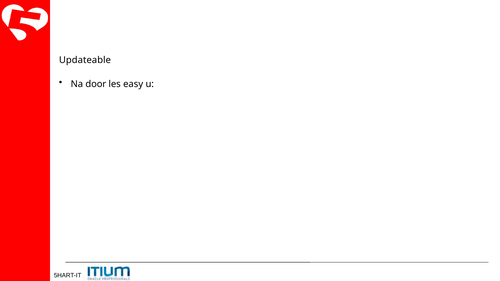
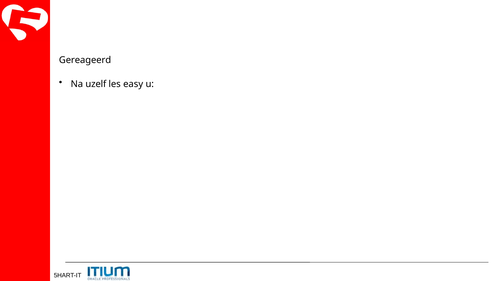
Updateable: Updateable -> Gereageerd (85, 60)
door: door -> uzelf (96, 84)
